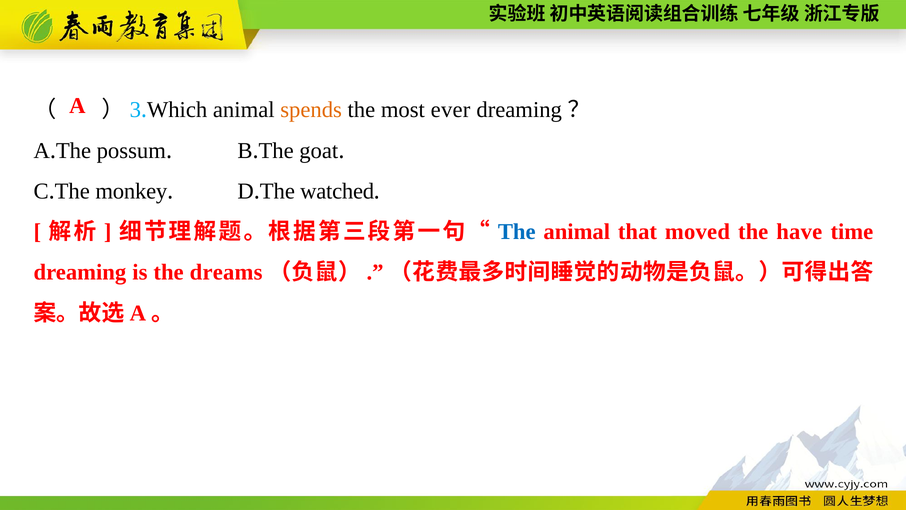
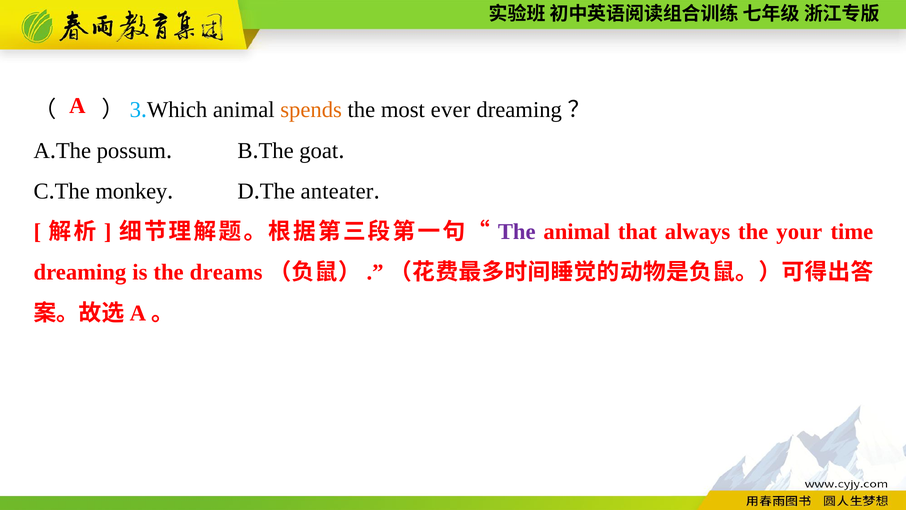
watched: watched -> anteater (337, 191)
The colour: blue -> purple (517, 231)
moved: moved -> always (698, 231)
have: have -> your (799, 231)
